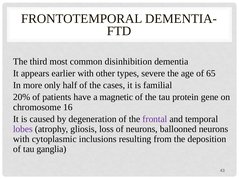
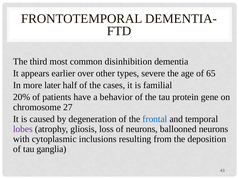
earlier with: with -> over (86, 73)
only: only -> later (52, 85)
magnetic: magnetic -> behavior (116, 97)
16: 16 -> 27 (68, 107)
frontal colour: purple -> blue (155, 119)
